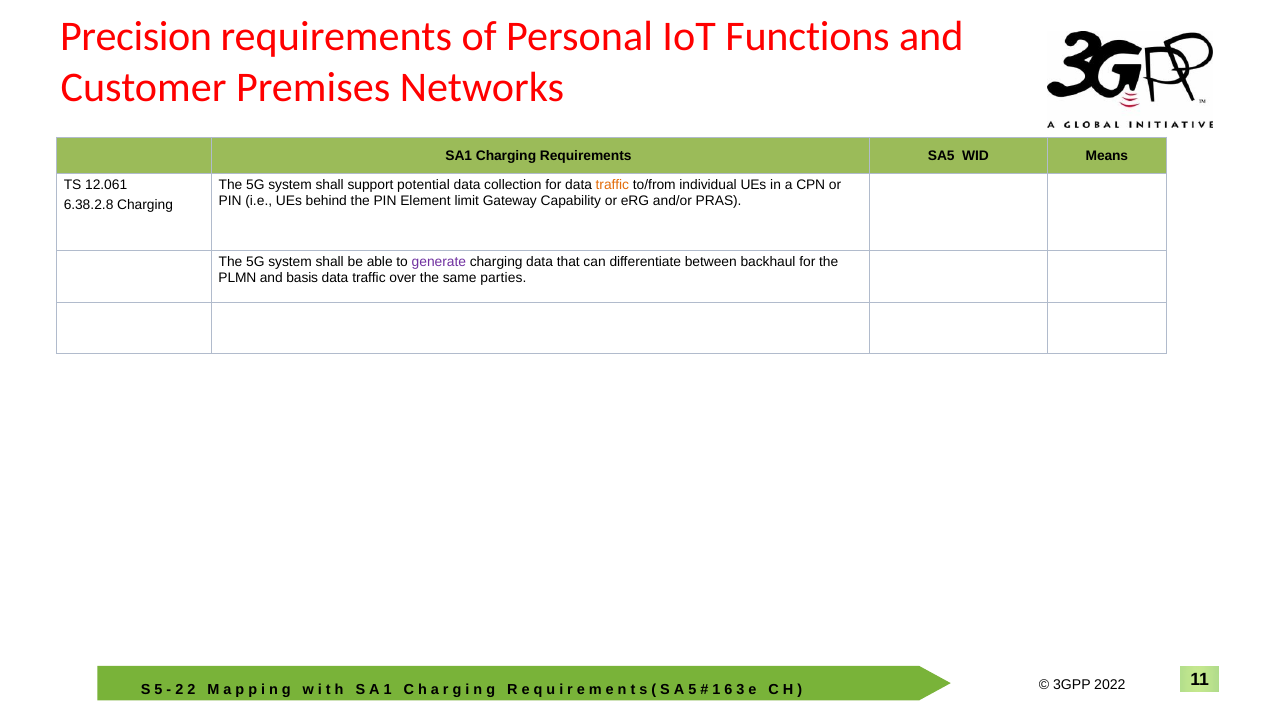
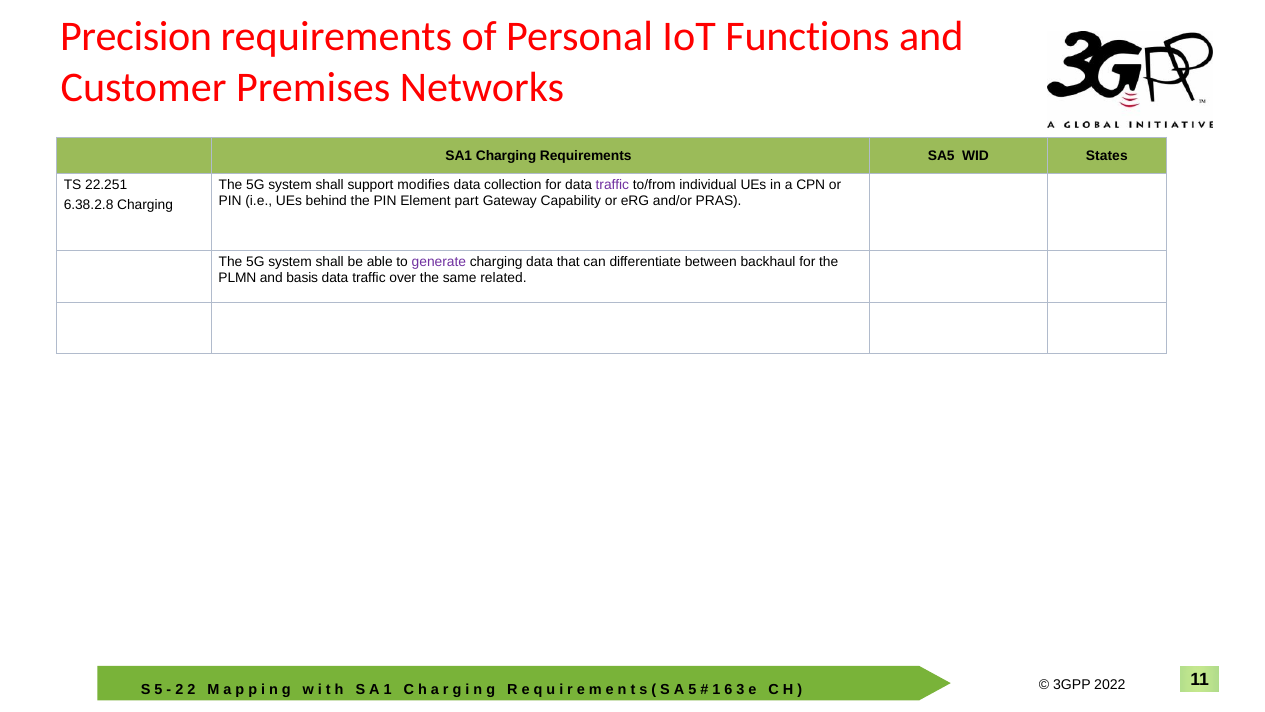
Means: Means -> States (1107, 156)
12.061: 12.061 -> 22.251 (106, 185)
potential: potential -> modifies (423, 185)
traffic colour: orange -> purple (612, 185)
limit: limit -> part (467, 201)
parties: parties -> related (503, 277)
